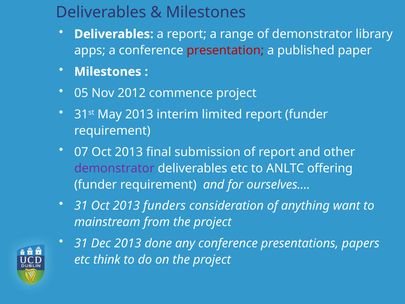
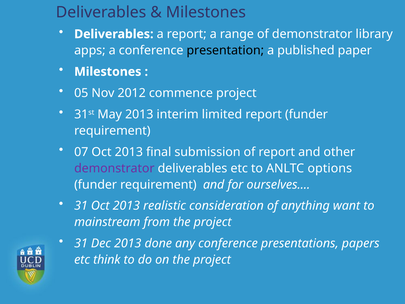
presentation colour: red -> black (225, 50)
offering: offering -> options (330, 168)
funders: funders -> realistic (165, 206)
